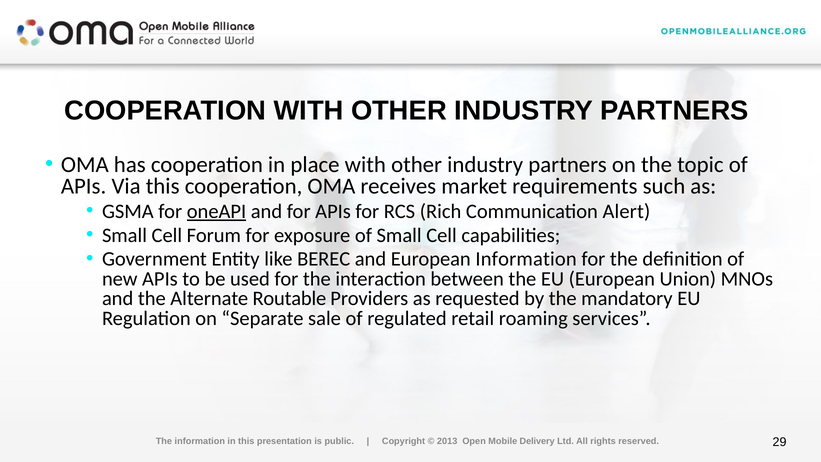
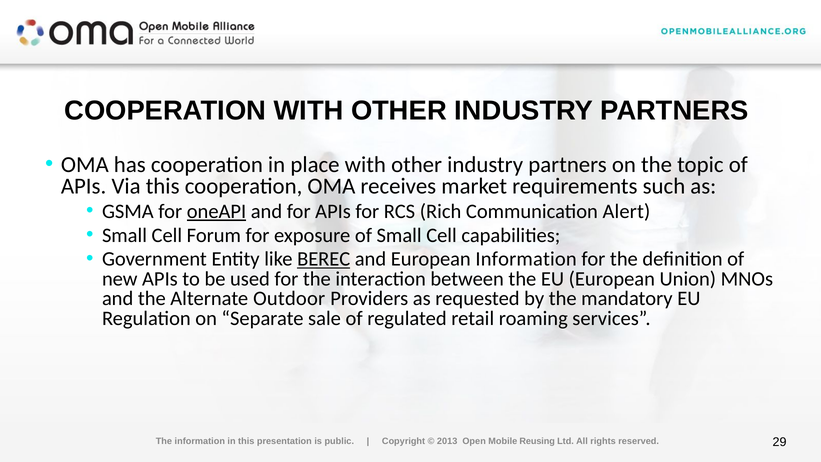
BEREC underline: none -> present (324, 259)
Routable: Routable -> Outdoor (289, 298)
Delivery: Delivery -> Reusing (537, 441)
